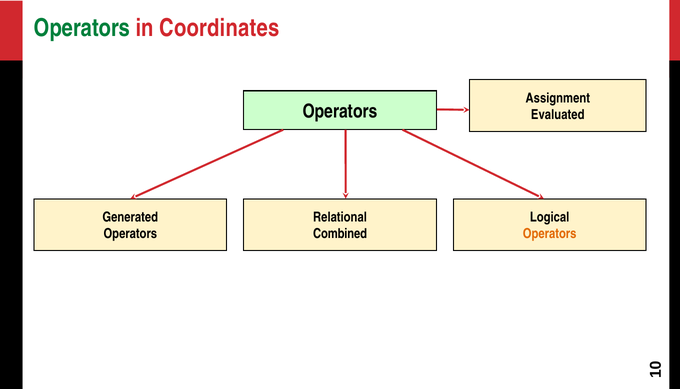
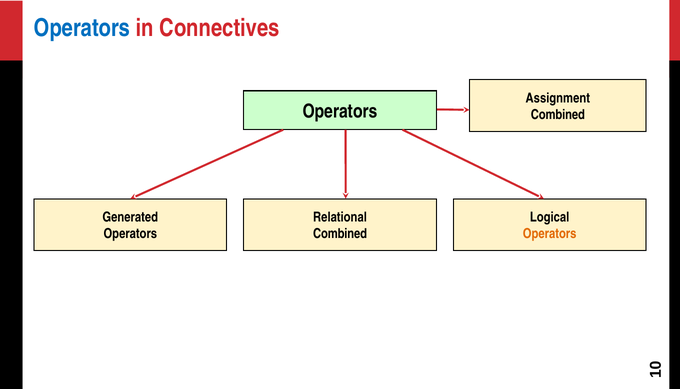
Operators colour: green -> blue (82, 28)
Coordinates: Coordinates -> Connectives (220, 28)
Evaluated: Evaluated -> Combined (558, 114)
